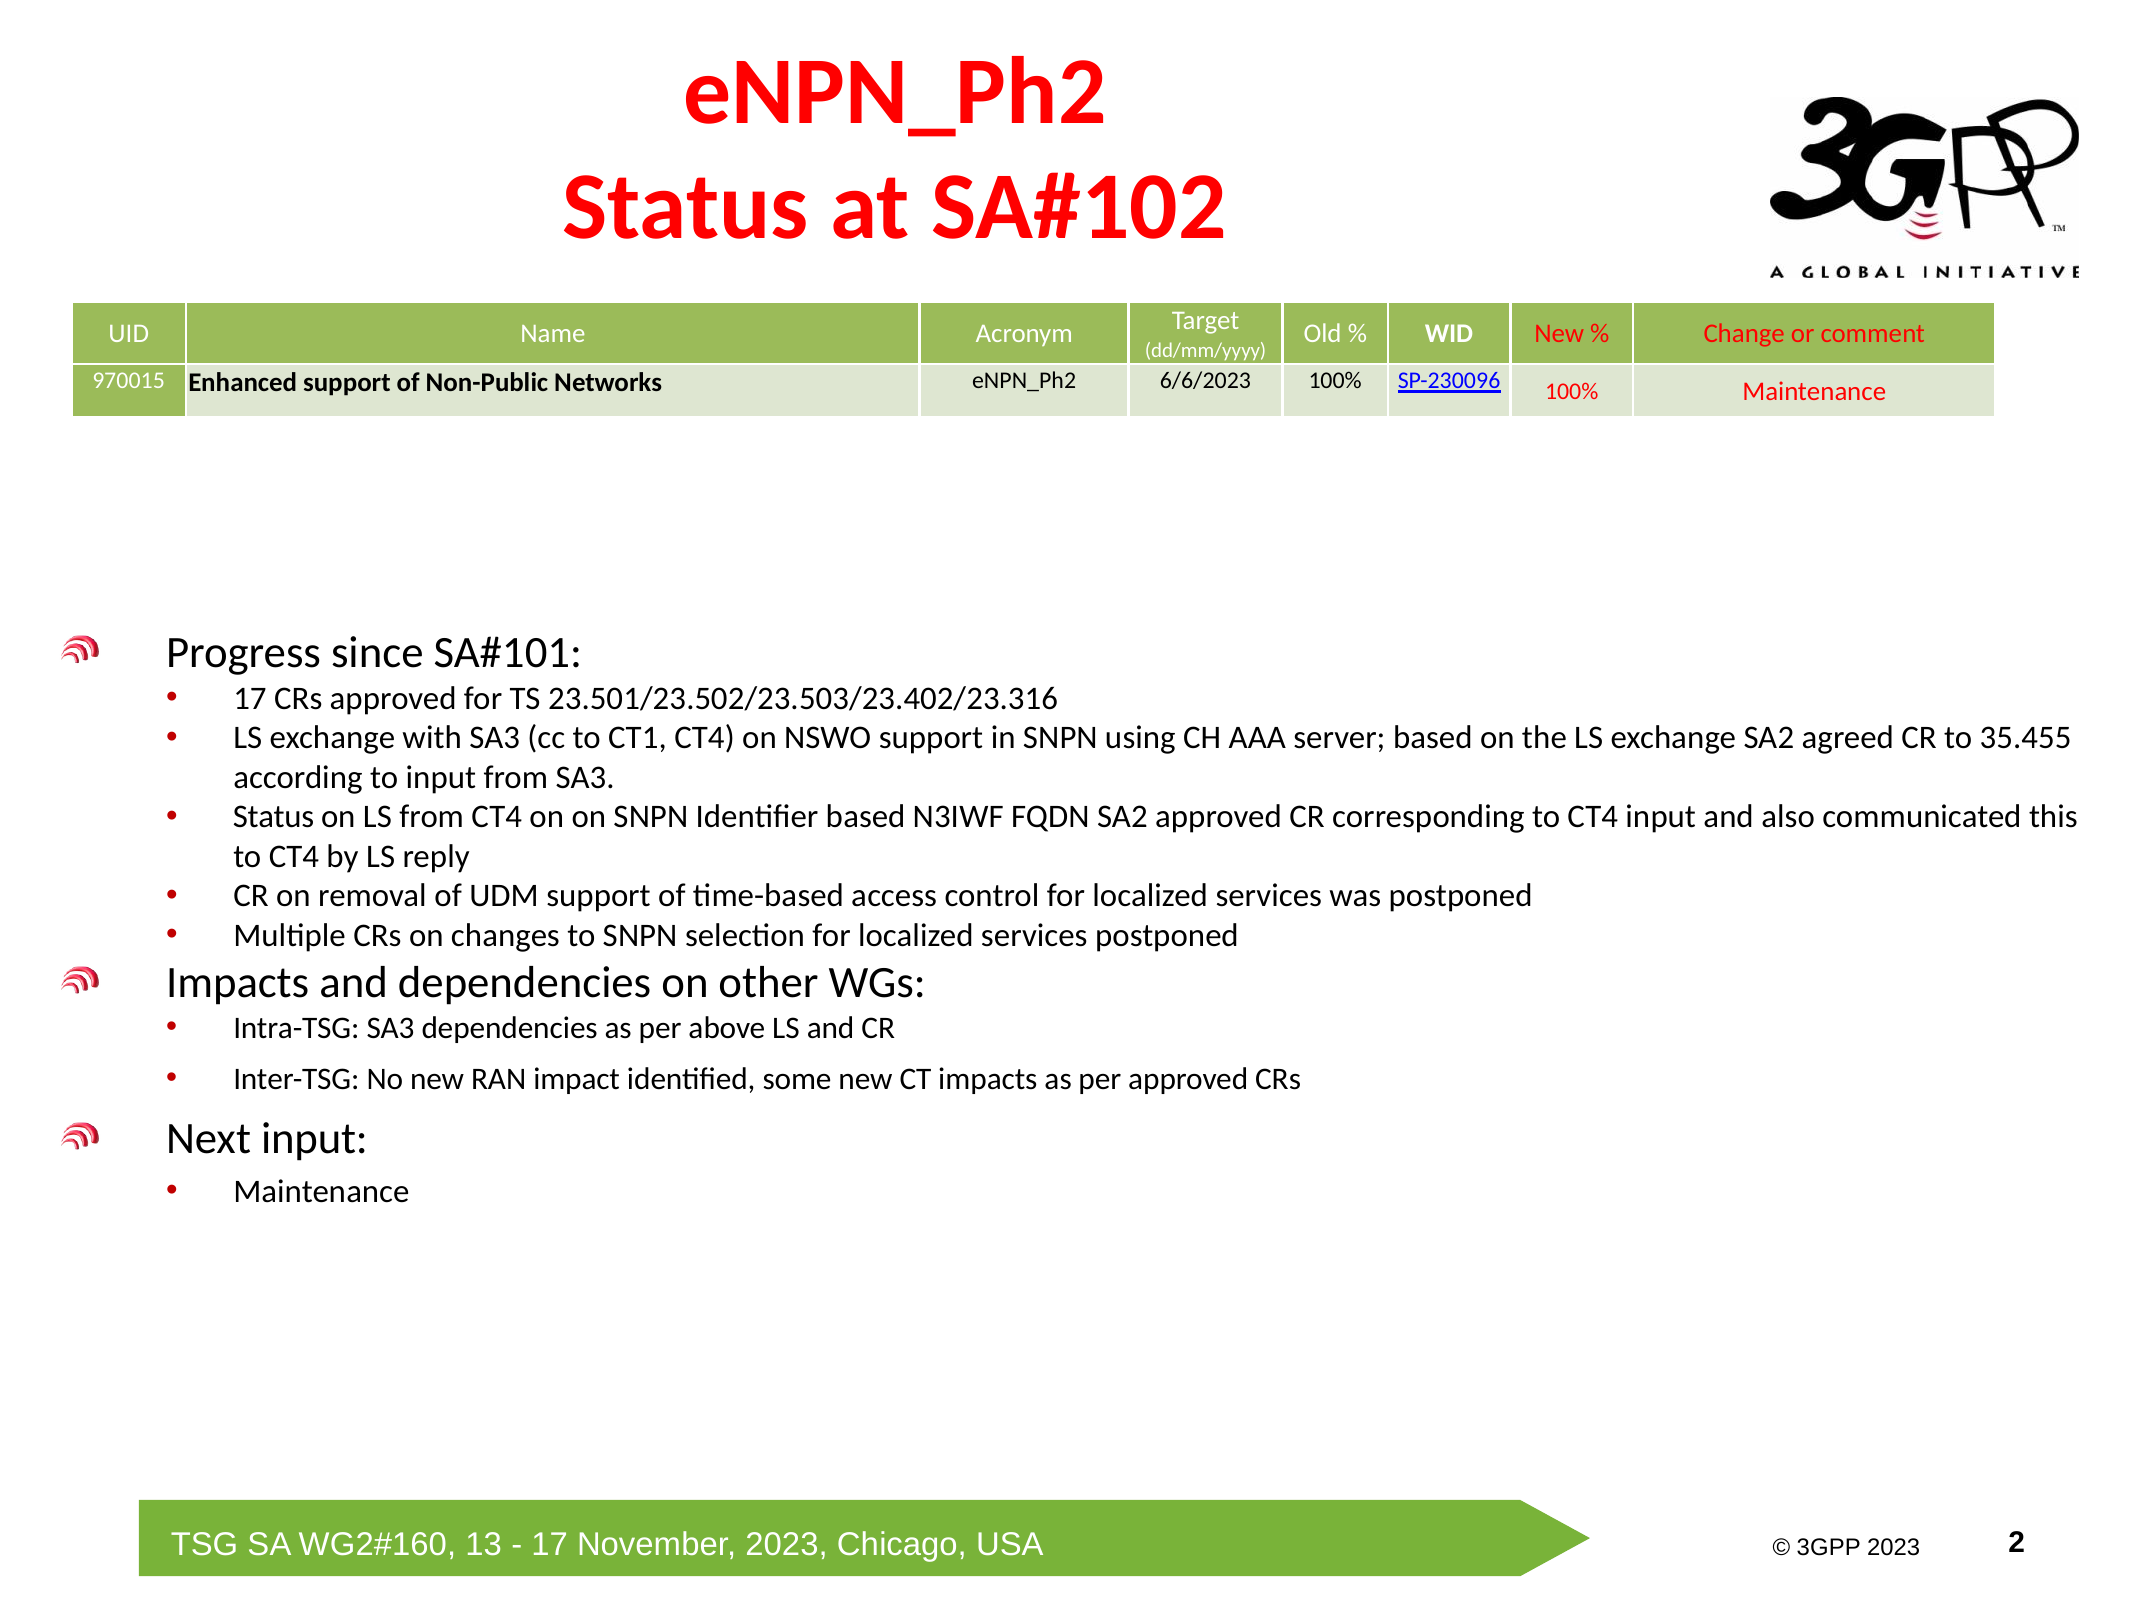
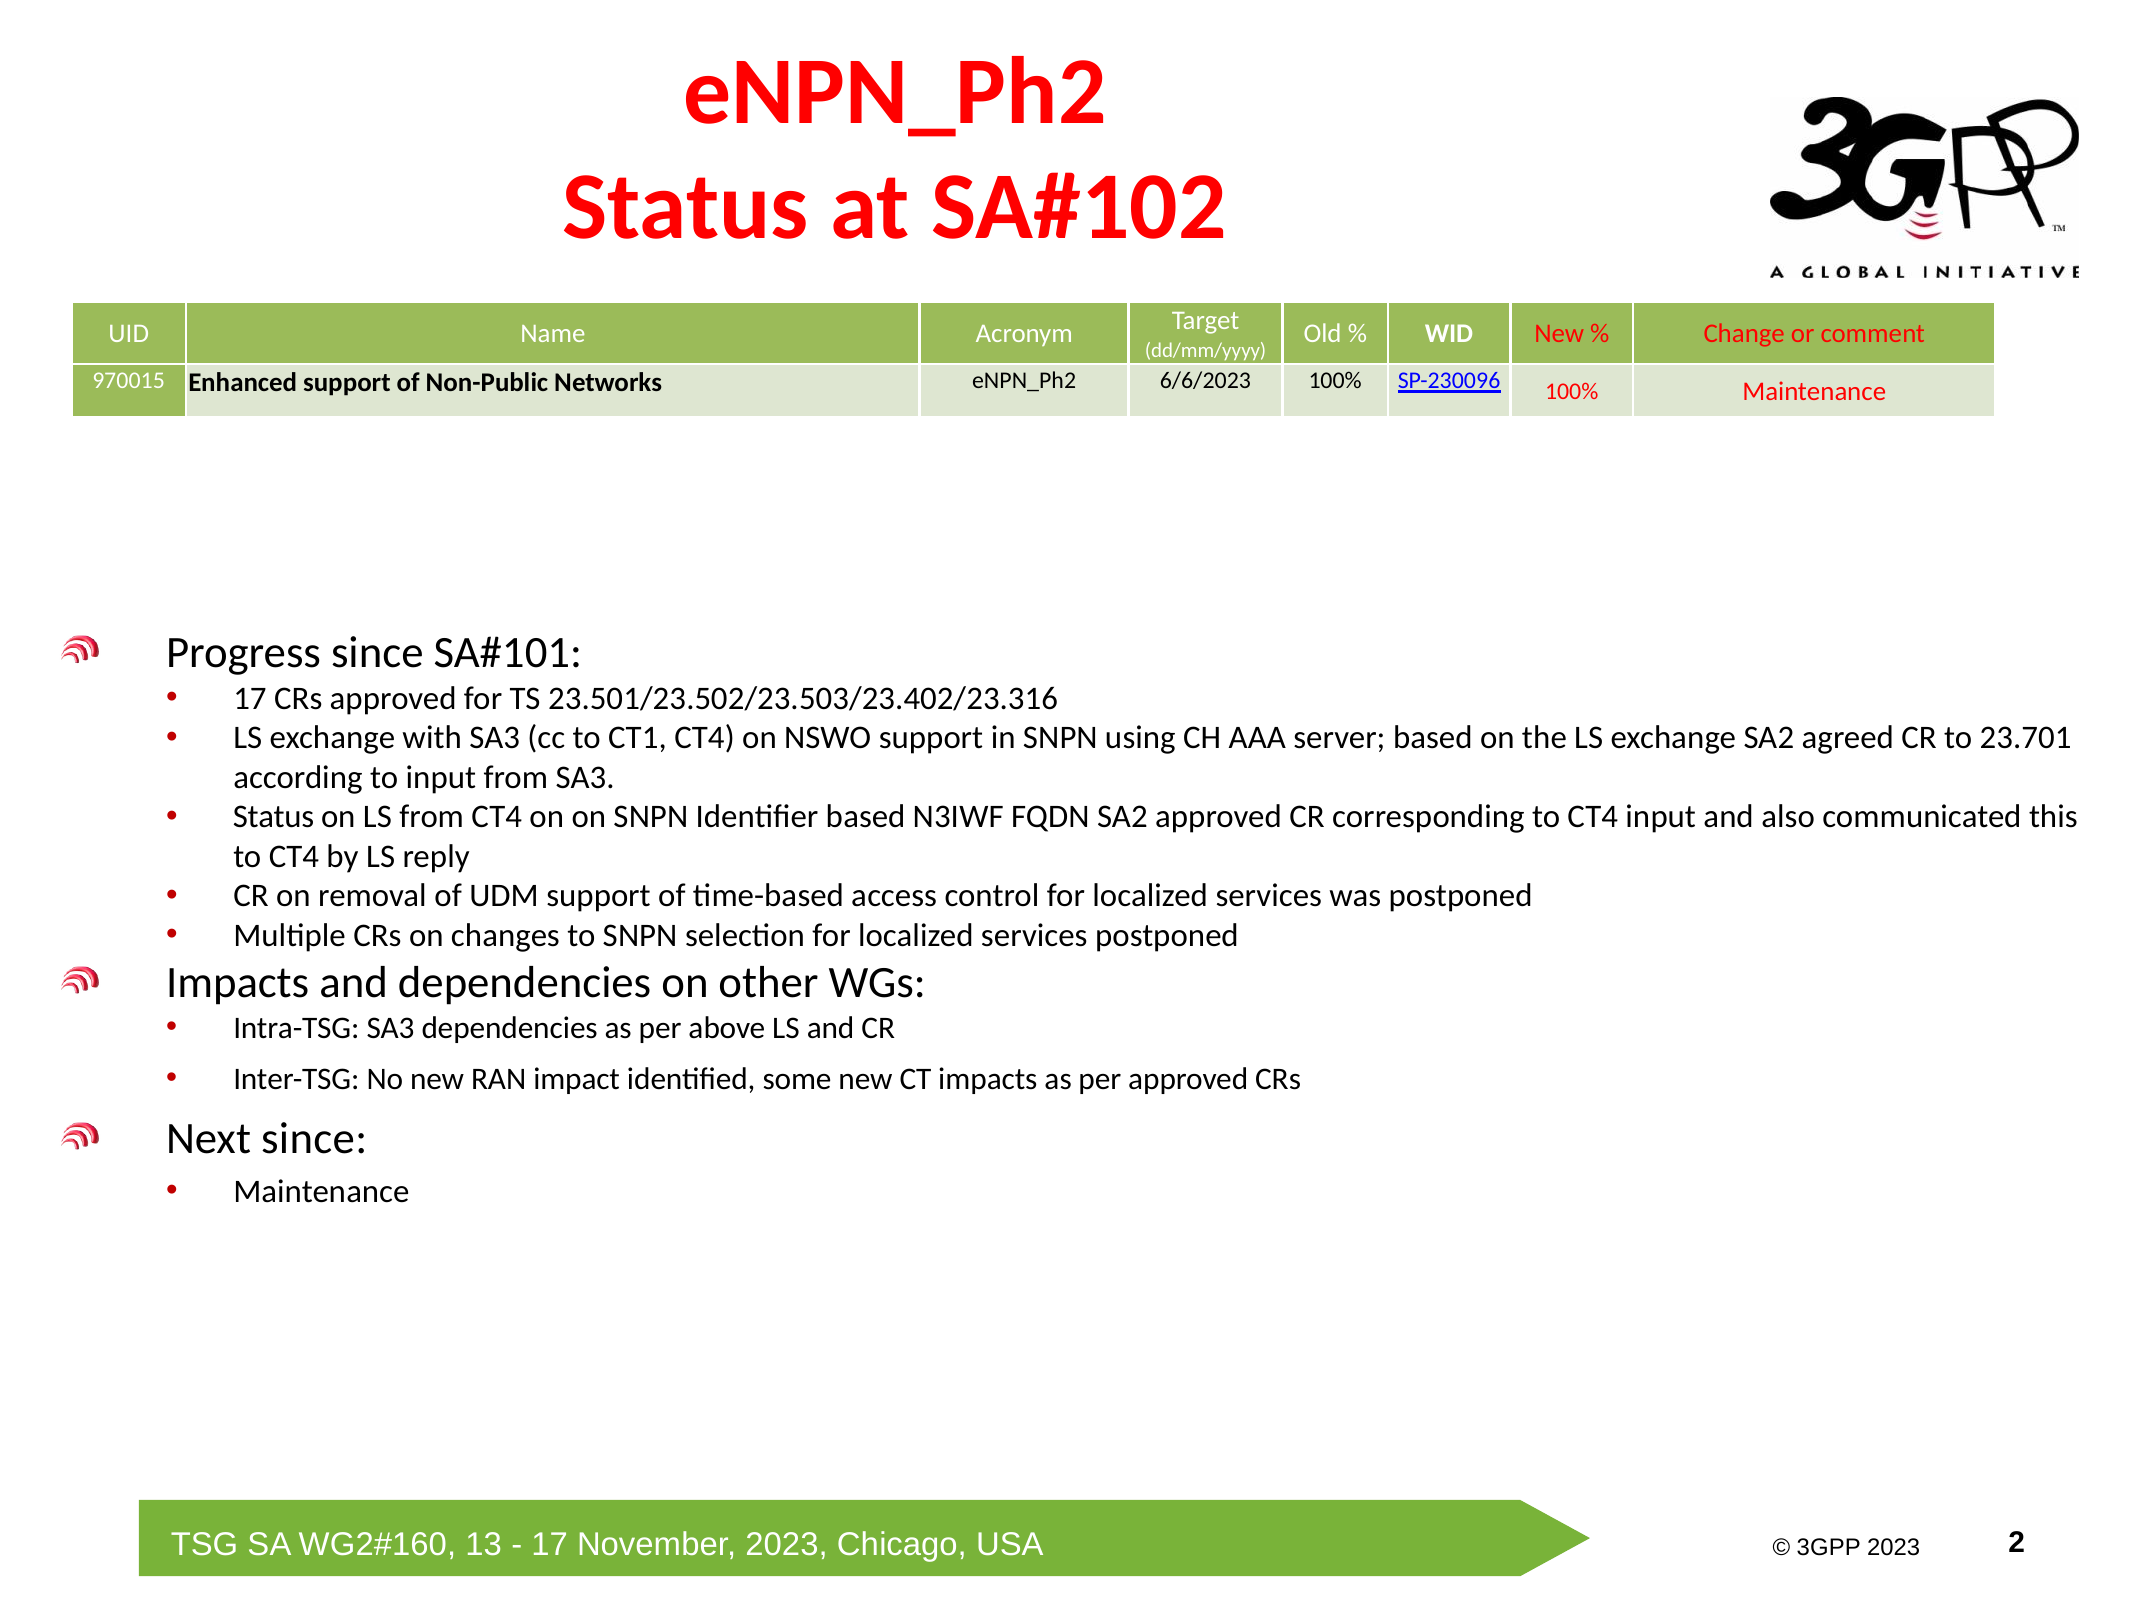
35.455: 35.455 -> 23.701 (2026, 738)
Next input: input -> since (314, 1138)
